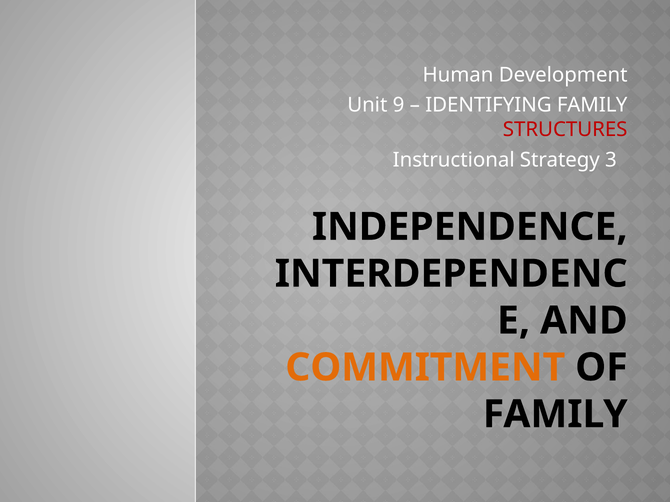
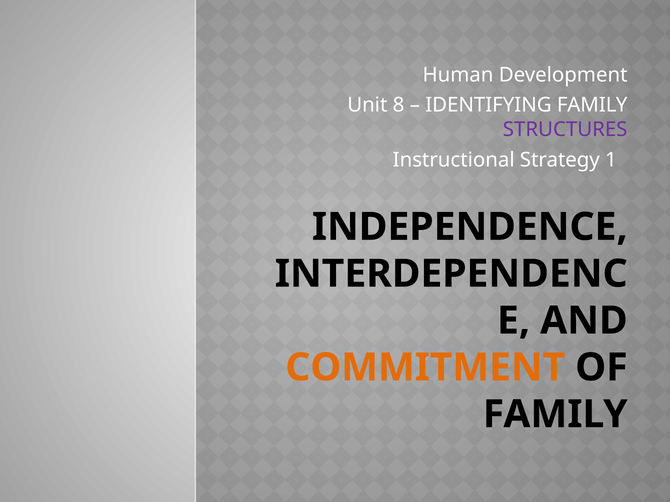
9: 9 -> 8 (399, 105)
STRUCTURES colour: red -> purple (565, 130)
3: 3 -> 1 (611, 160)
